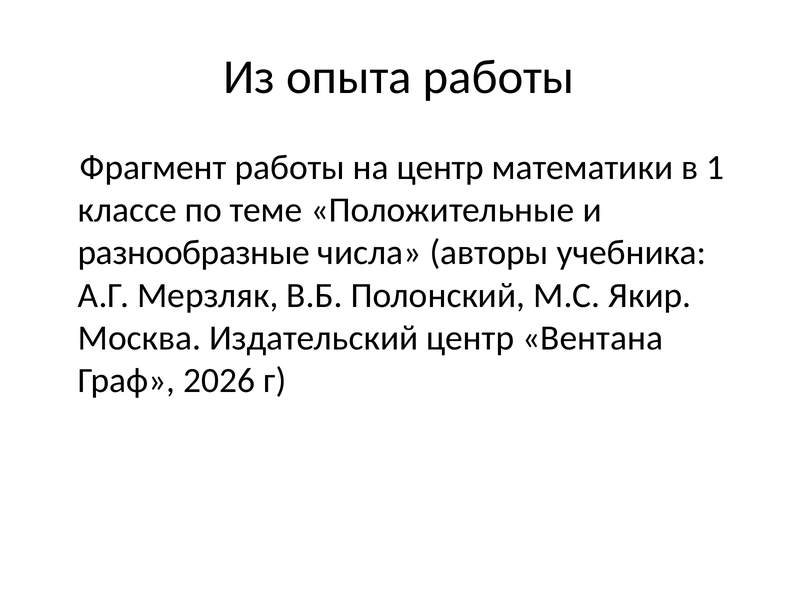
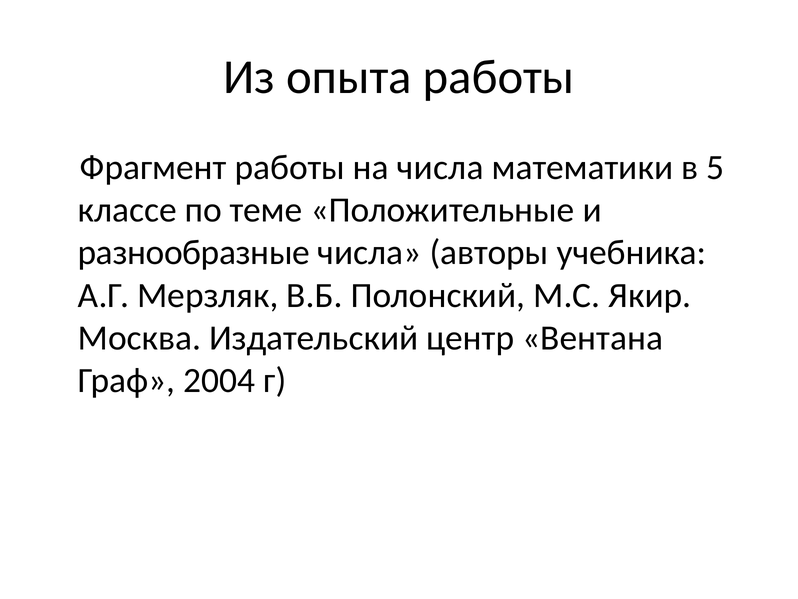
на центр: центр -> числа (440, 167)
1: 1 -> 5 (715, 167)
2026: 2026 -> 2004 (219, 380)
